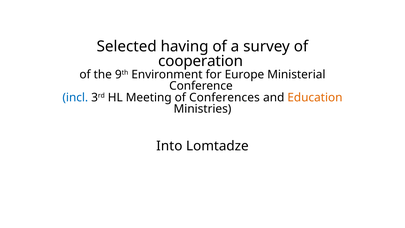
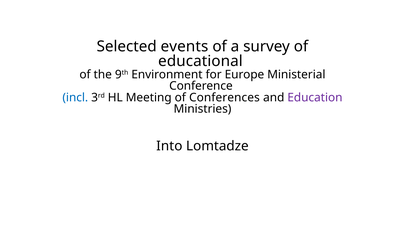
having: having -> events (184, 46)
cooperation: cooperation -> educational (200, 61)
Education colour: orange -> purple (315, 97)
